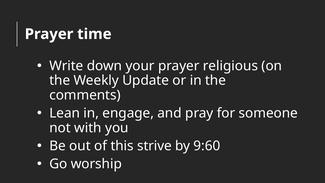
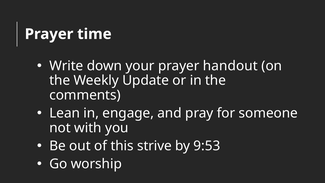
religious: religious -> handout (230, 66)
9:60: 9:60 -> 9:53 (207, 146)
